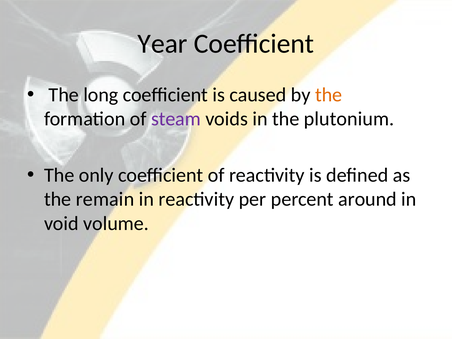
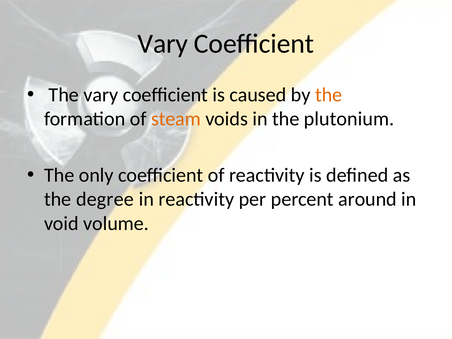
Year: Year -> Vary (163, 44)
The long: long -> vary (101, 95)
steam colour: purple -> orange (176, 119)
remain: remain -> degree (105, 199)
